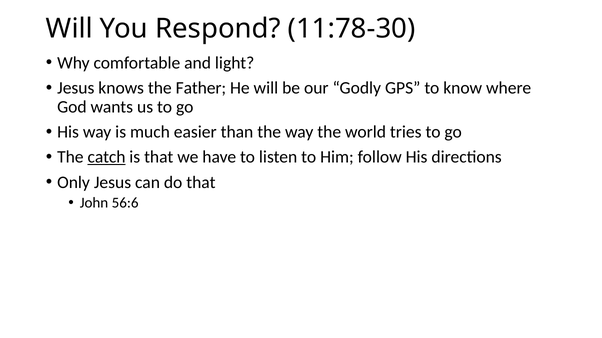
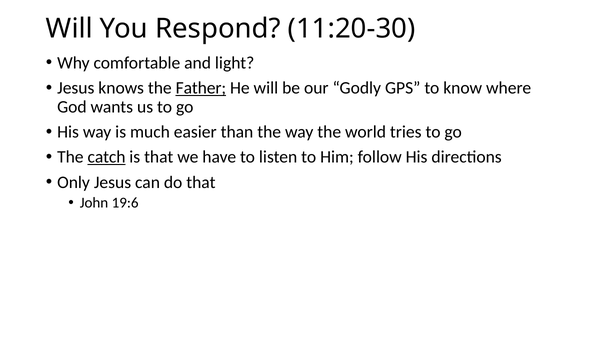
11:78-30: 11:78-30 -> 11:20-30 (352, 29)
Father underline: none -> present (201, 88)
56:6: 56:6 -> 19:6 (125, 203)
